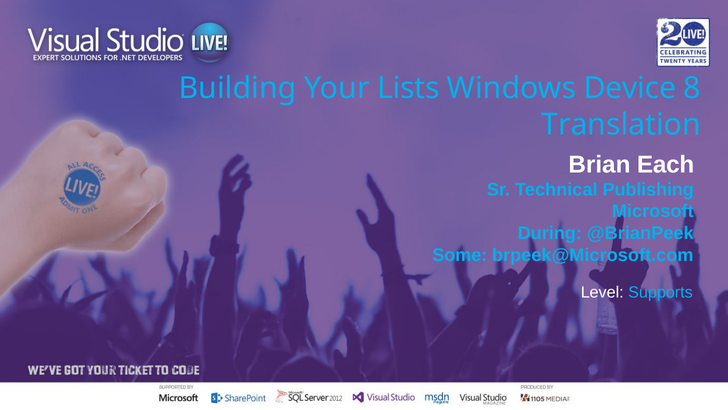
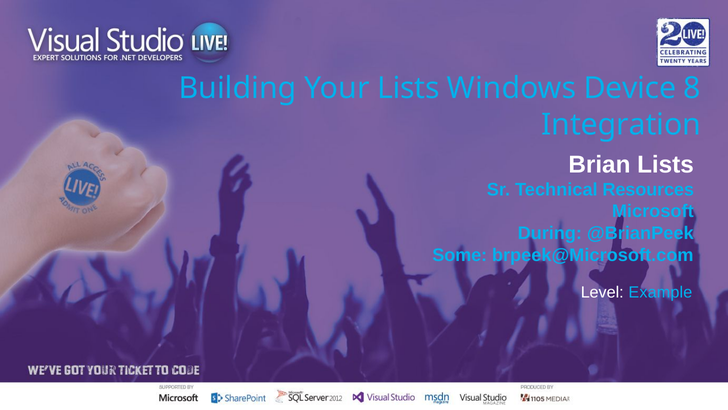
Translation: Translation -> Integration (621, 124)
Brian Each: Each -> Lists (665, 164)
Publishing: Publishing -> Resources (648, 189)
Supports: Supports -> Example (660, 292)
